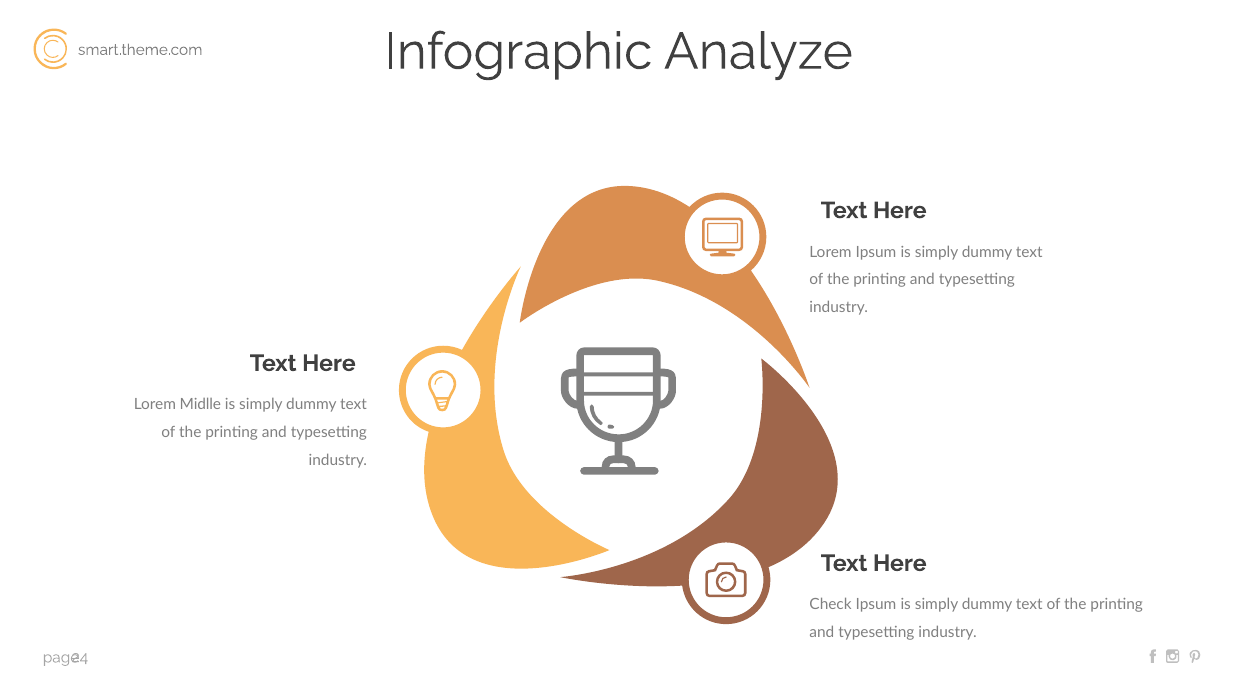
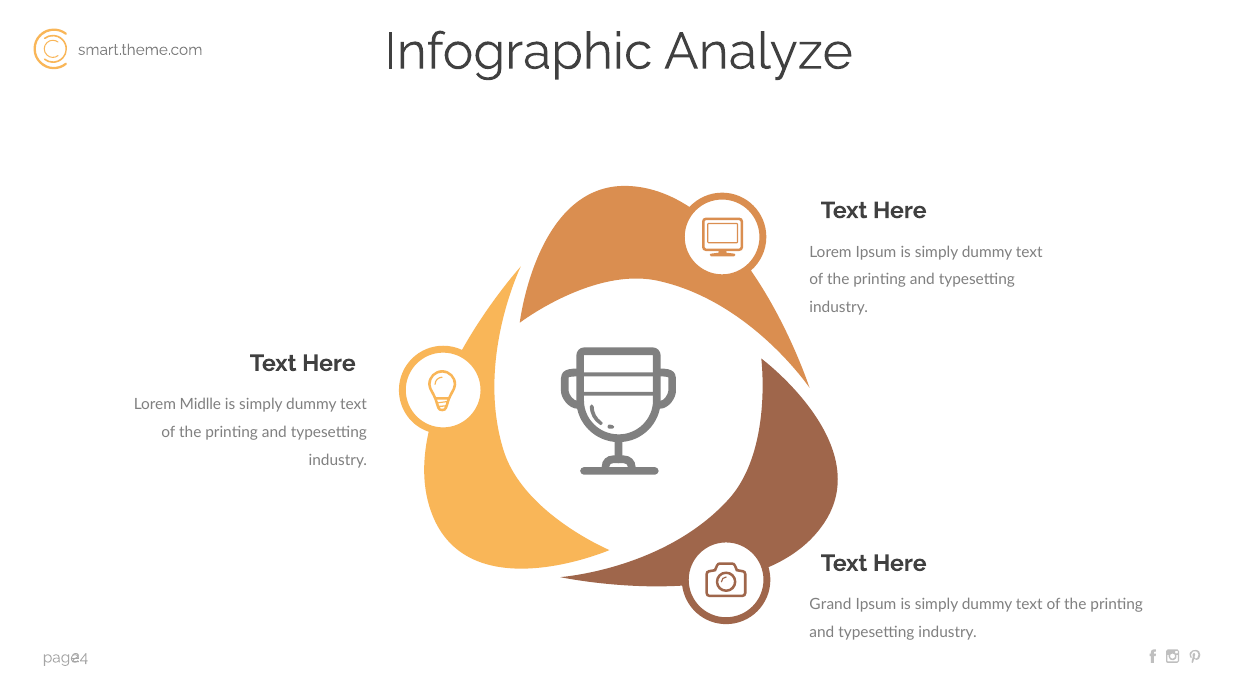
Check: Check -> Grand (831, 605)
